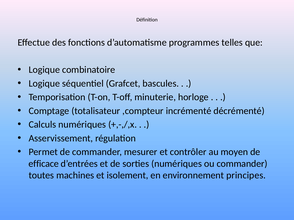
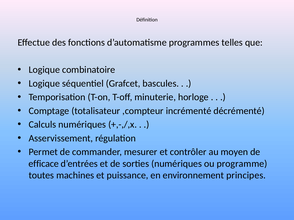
ou commander: commander -> programme (242, 164)
isolement: isolement -> puissance (128, 176)
